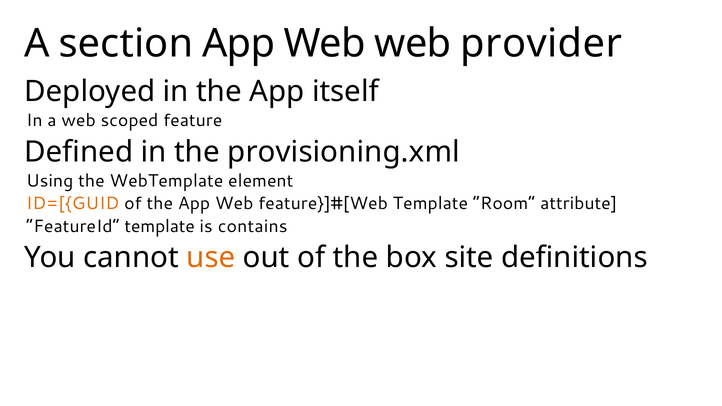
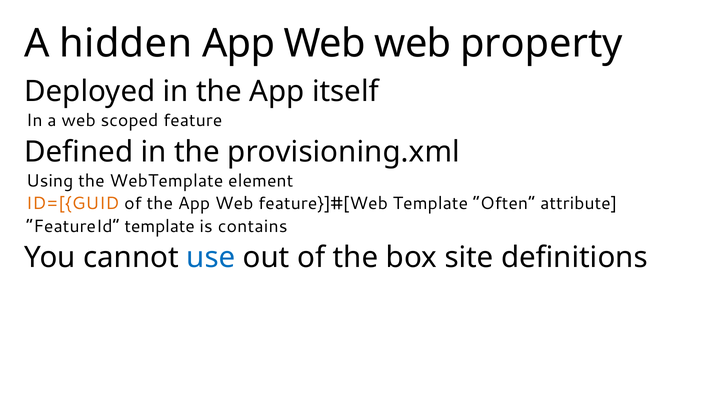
section: section -> hidden (126, 44)
provider: provider -> property (541, 44)
Room: Room -> Often (504, 204)
use colour: orange -> blue (211, 257)
